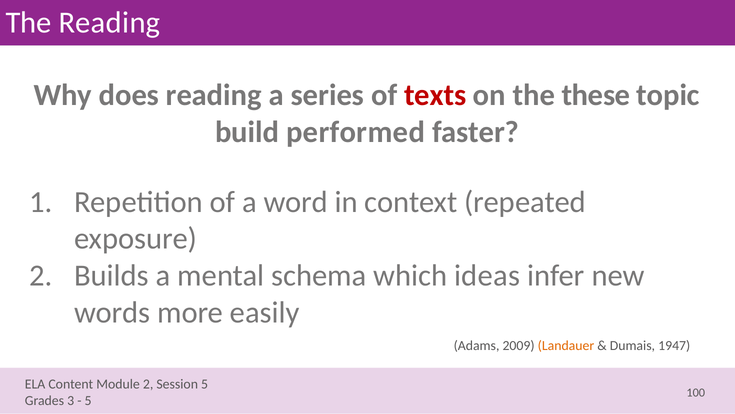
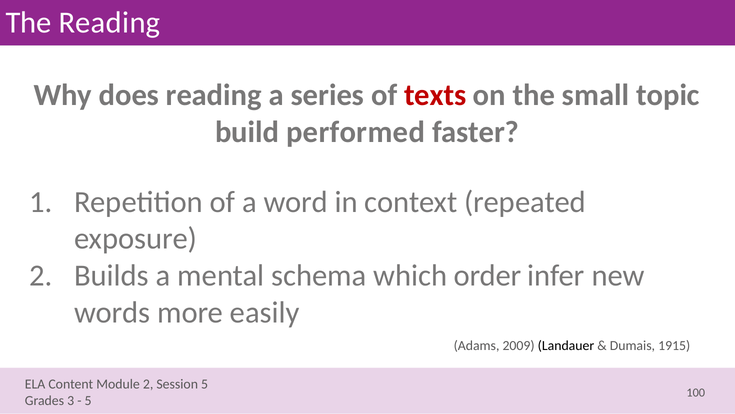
these: these -> small (596, 95)
ideas: ideas -> order (487, 275)
Landauer colour: orange -> black (566, 345)
1947: 1947 -> 1915 (674, 345)
